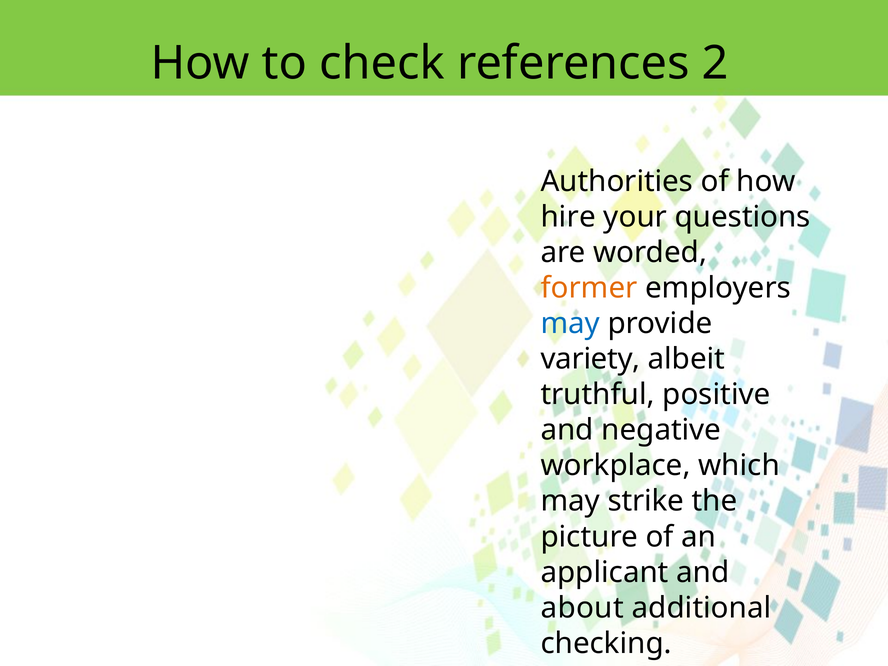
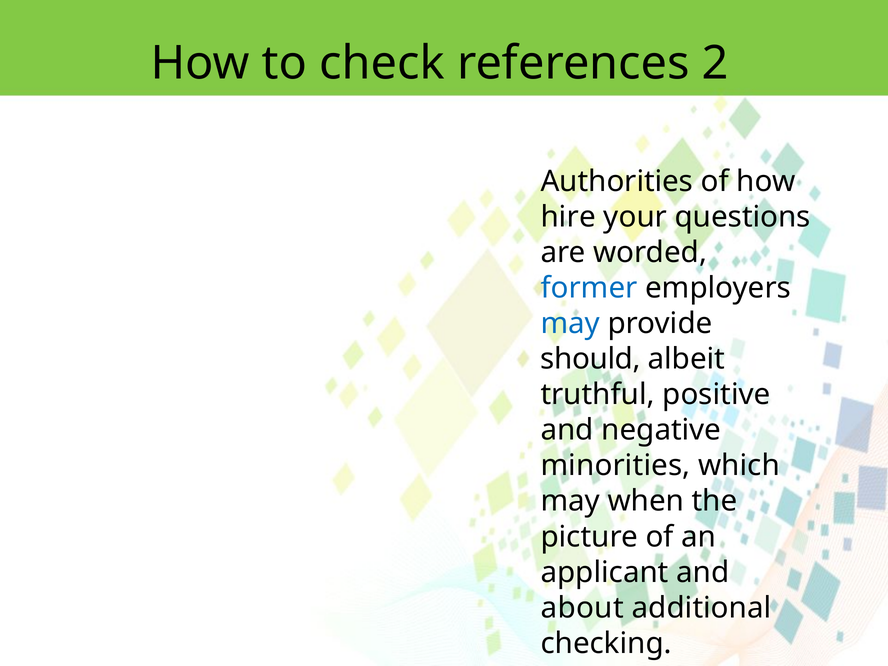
former colour: orange -> blue (589, 288)
variety: variety -> should (590, 359)
workplace: workplace -> minorities (615, 466)
strike: strike -> when (646, 501)
